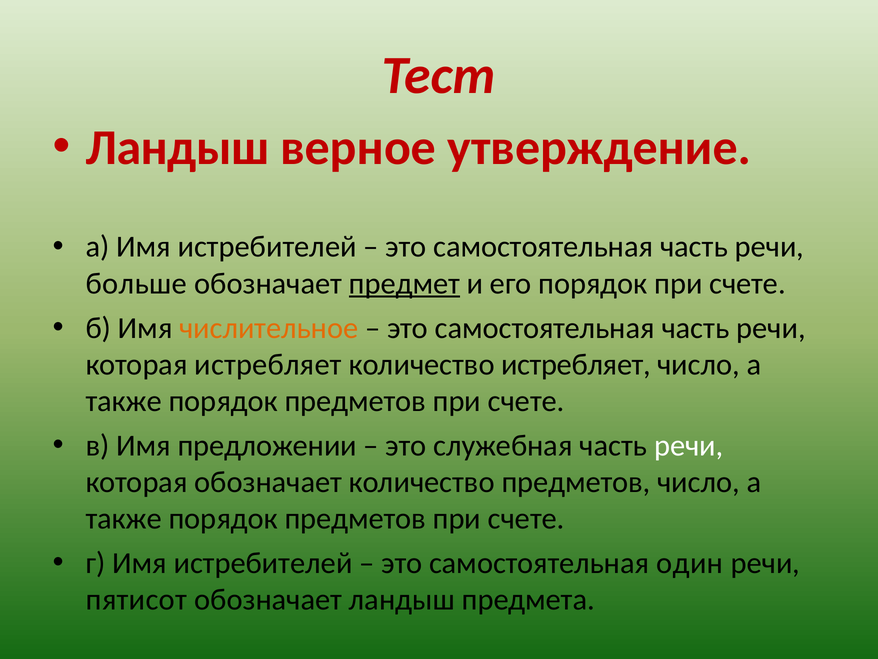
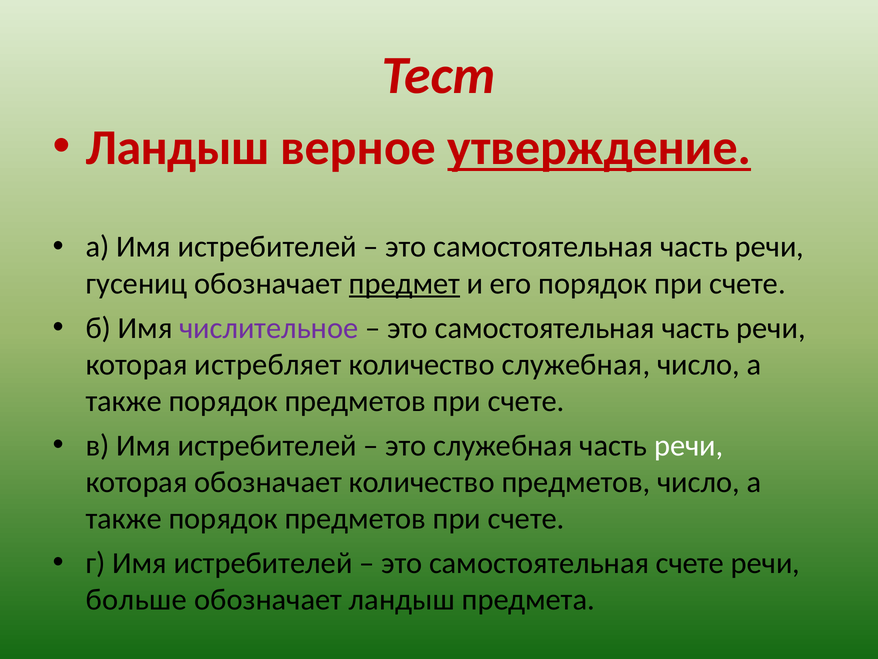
утверждение underline: none -> present (599, 148)
больше: больше -> гусениц (137, 283)
числительное colour: orange -> purple (269, 328)
количество истребляет: истребляет -> служебная (576, 364)
в Имя предложении: предложении -> истребителей (267, 445)
самостоятельная один: один -> счете (690, 563)
пятисот: пятисот -> больше (136, 599)
